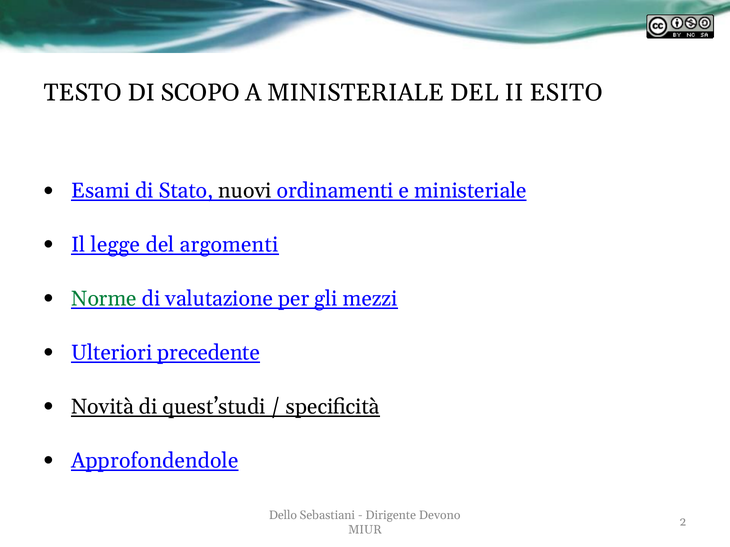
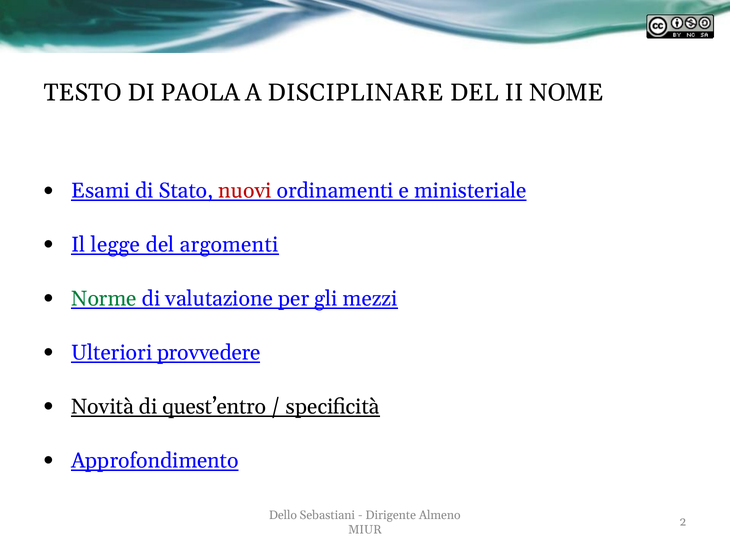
SCOPO: SCOPO -> PAOLA (200, 93)
A MINISTERIALE: MINISTERIALE -> DISCIPLINARE (356, 93)
ESITO: ESITO -> NOME (566, 93)
nuovi colour: black -> red (245, 191)
precedente: precedente -> provvedere (209, 353)
quest’studi: quest’studi -> quest’entro (214, 407)
Approfondendole: Approfondendole -> Approfondimento (155, 461)
Devono: Devono -> Almeno (440, 516)
